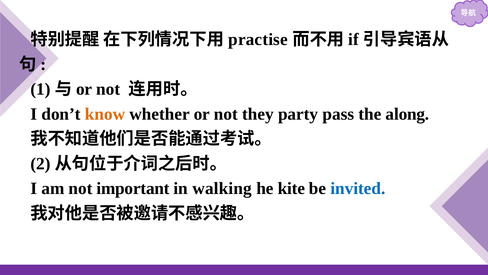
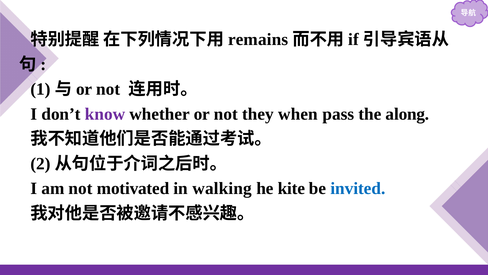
practise: practise -> remains (258, 39)
know colour: orange -> purple (105, 114)
party: party -> when (298, 114)
important: important -> motivated (133, 188)
